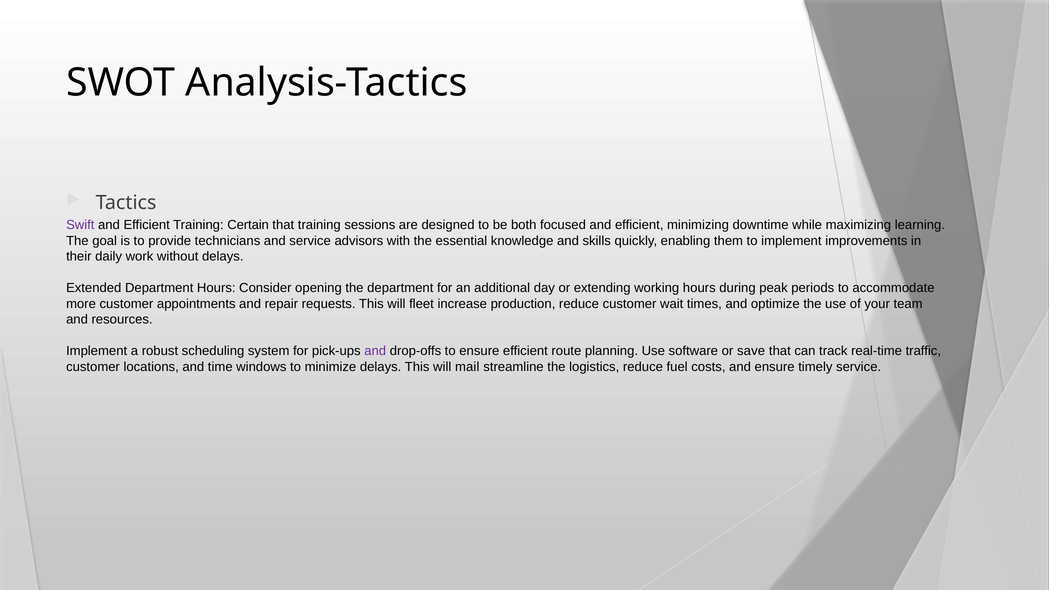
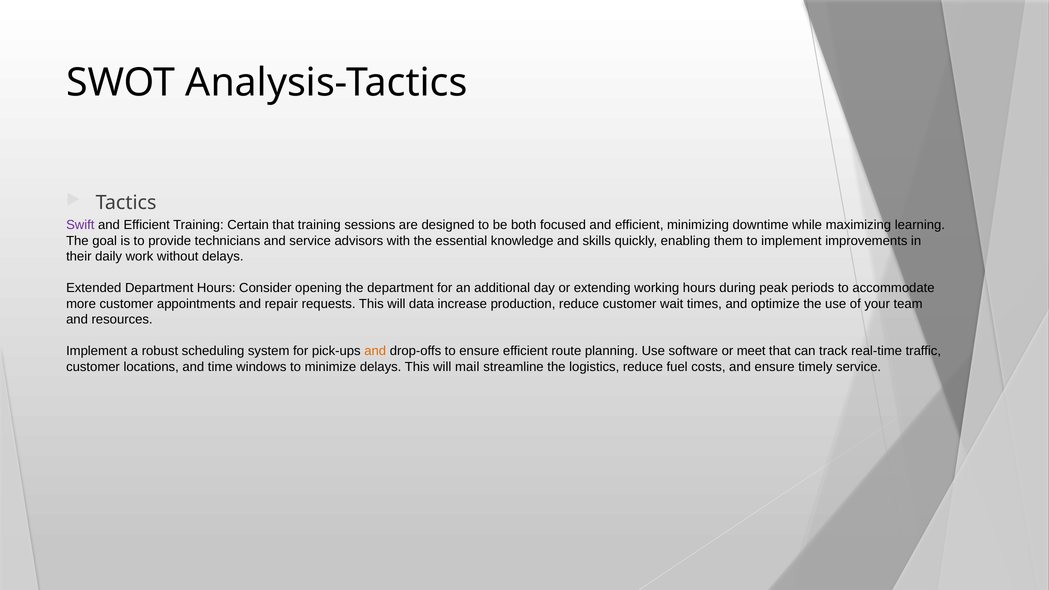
fleet: fleet -> data (422, 304)
and colour: purple -> orange (375, 351)
save: save -> meet (751, 351)
